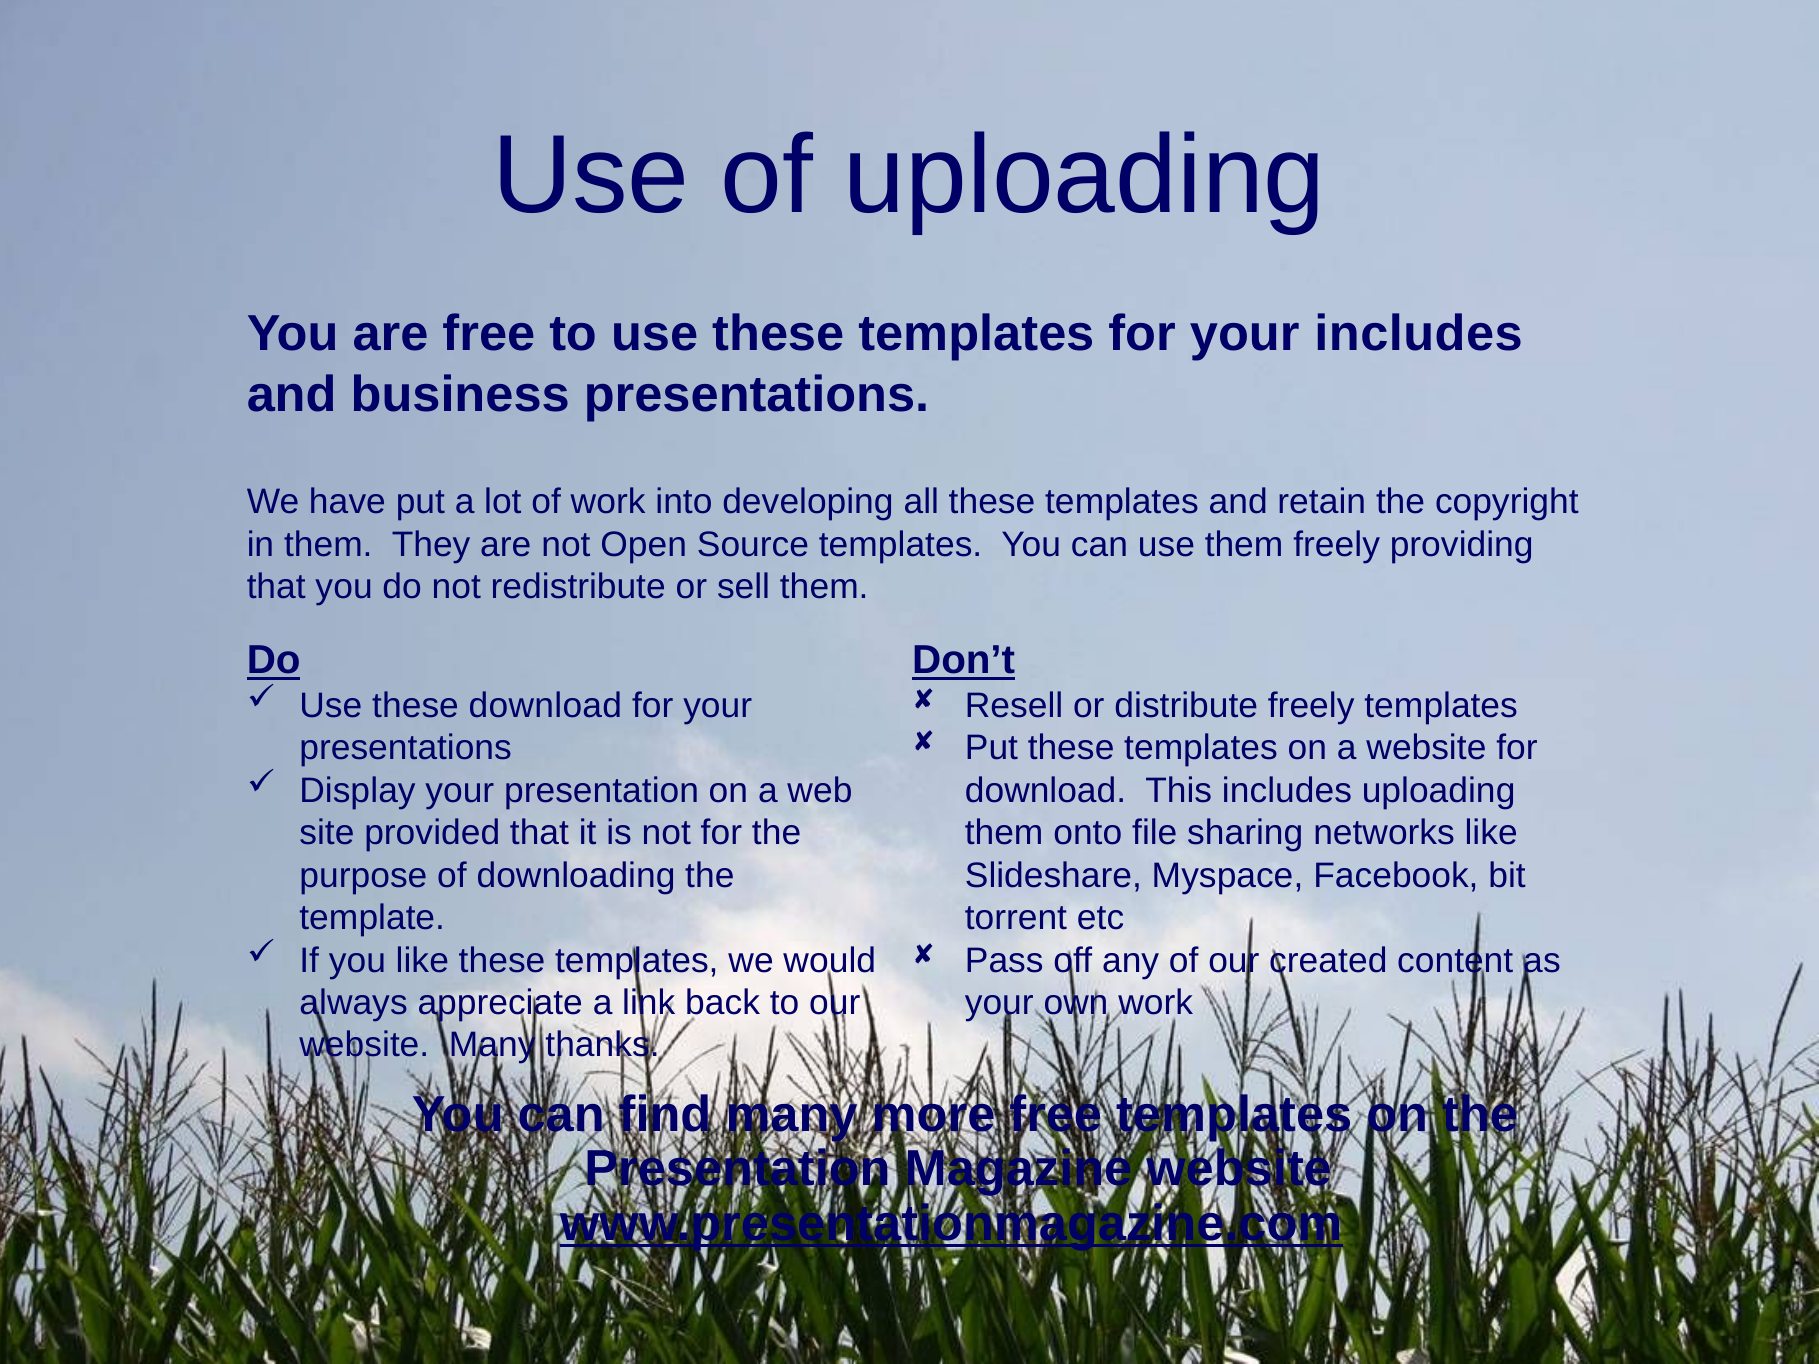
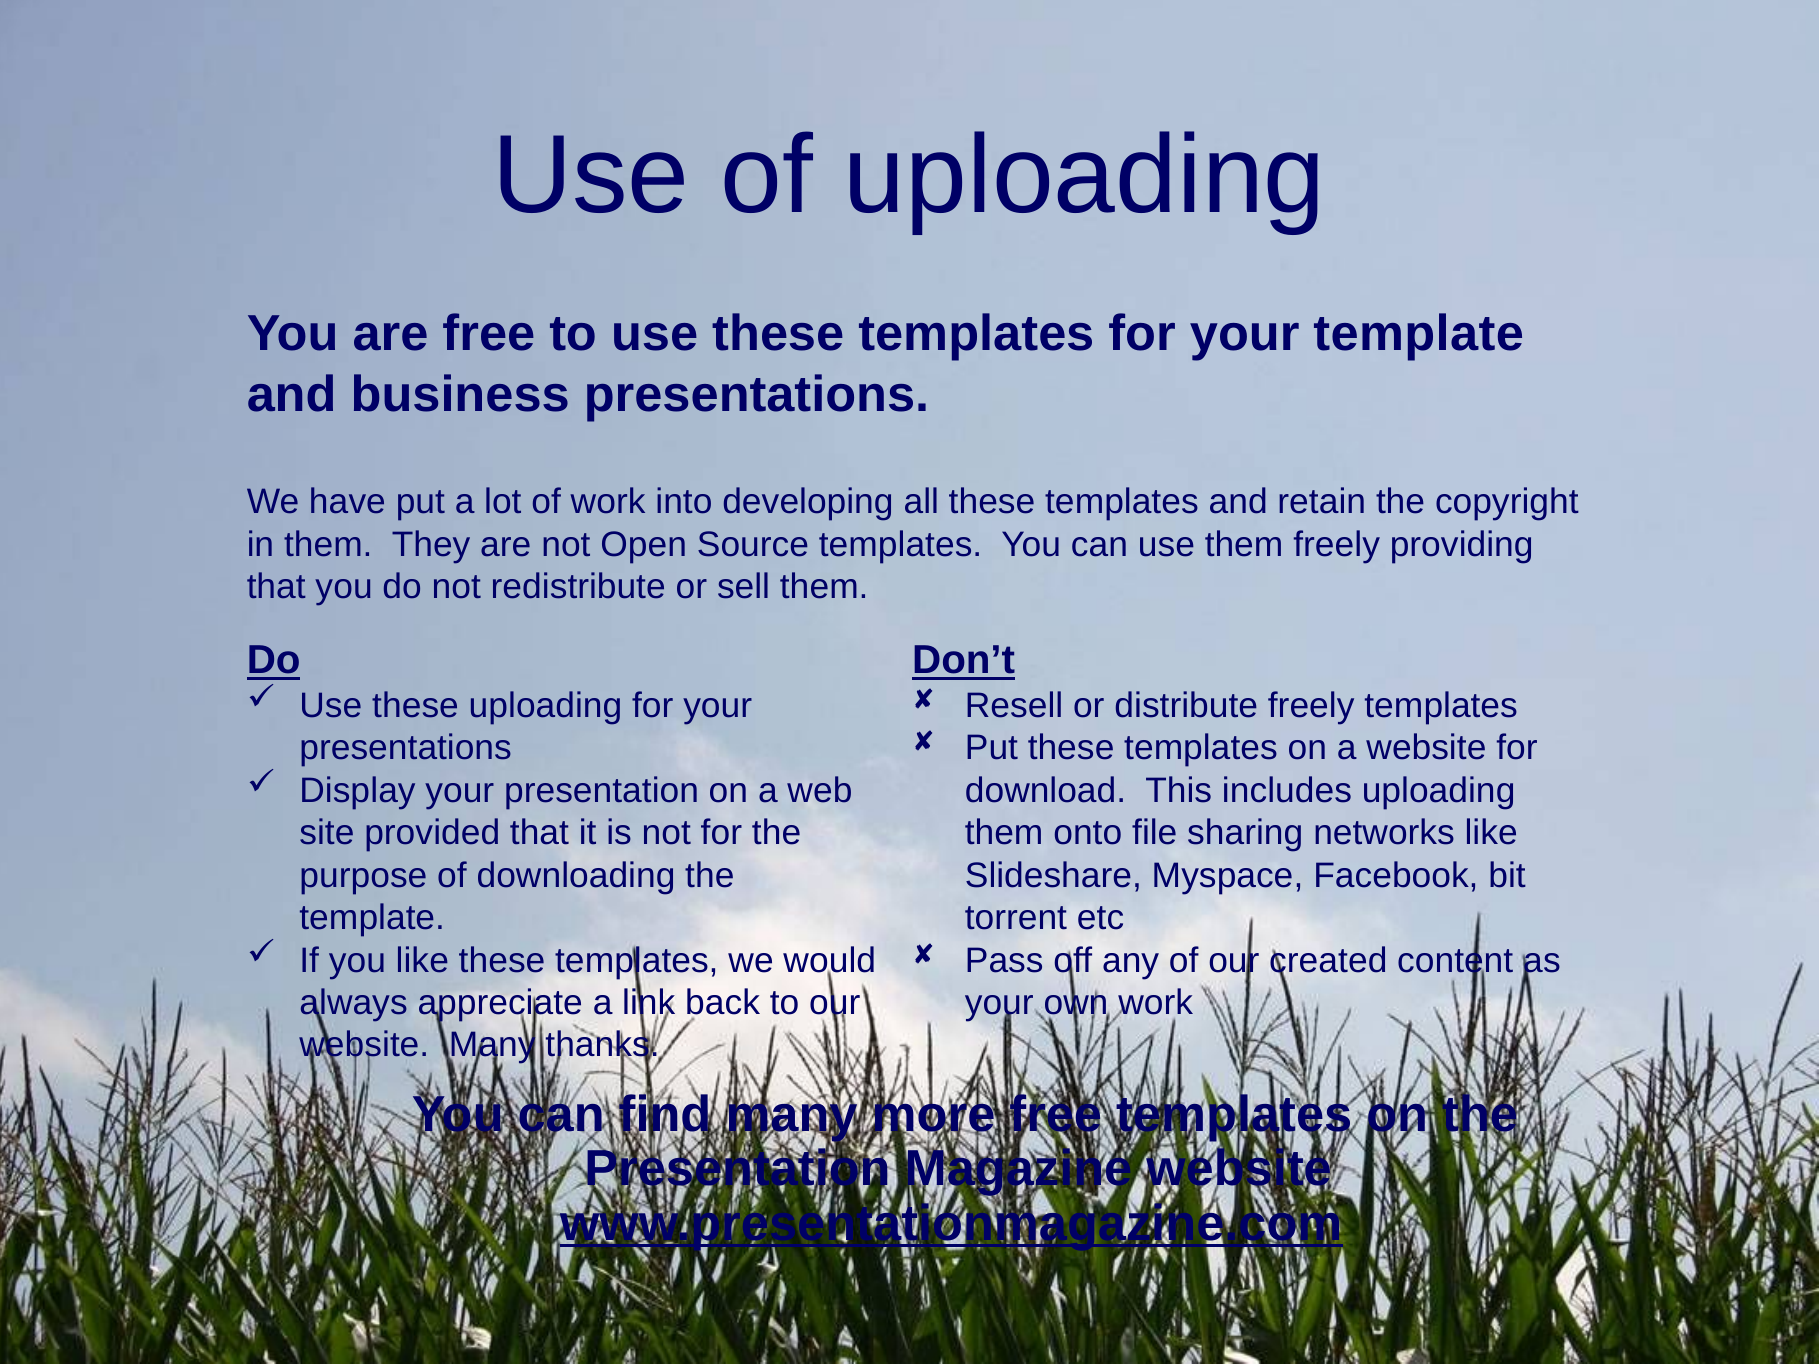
your includes: includes -> template (1419, 334)
these download: download -> uploading (546, 706)
